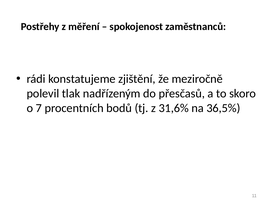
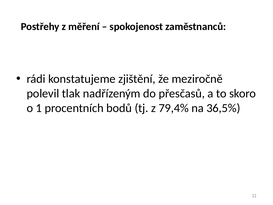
7: 7 -> 1 (39, 108)
31,6%: 31,6% -> 79,4% (174, 108)
